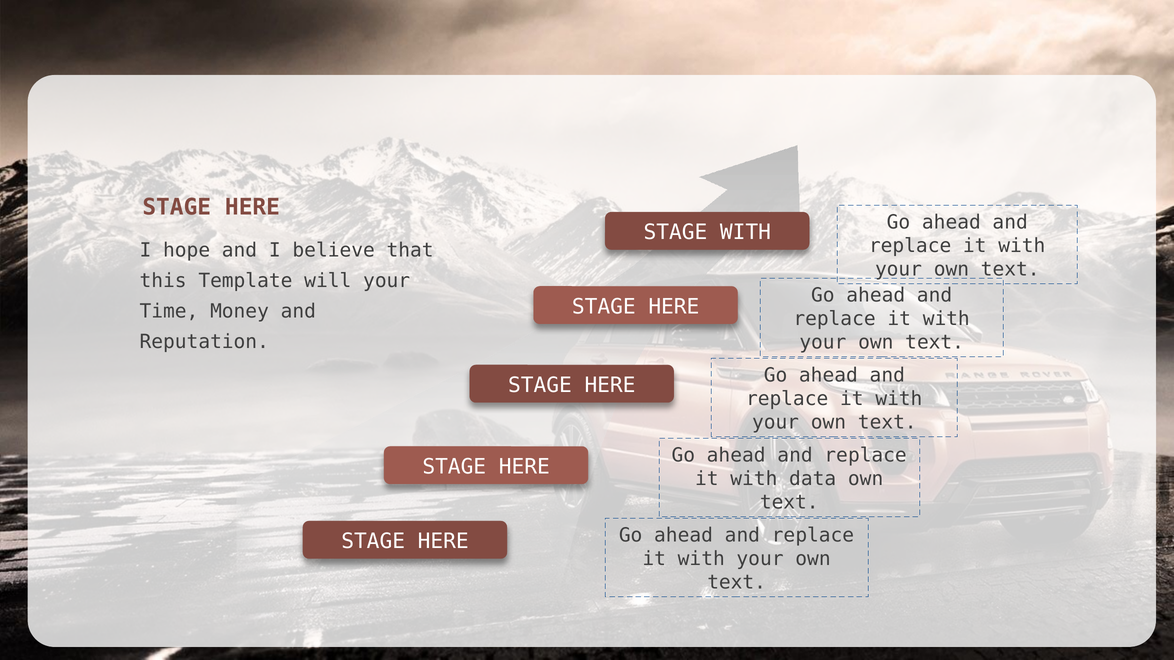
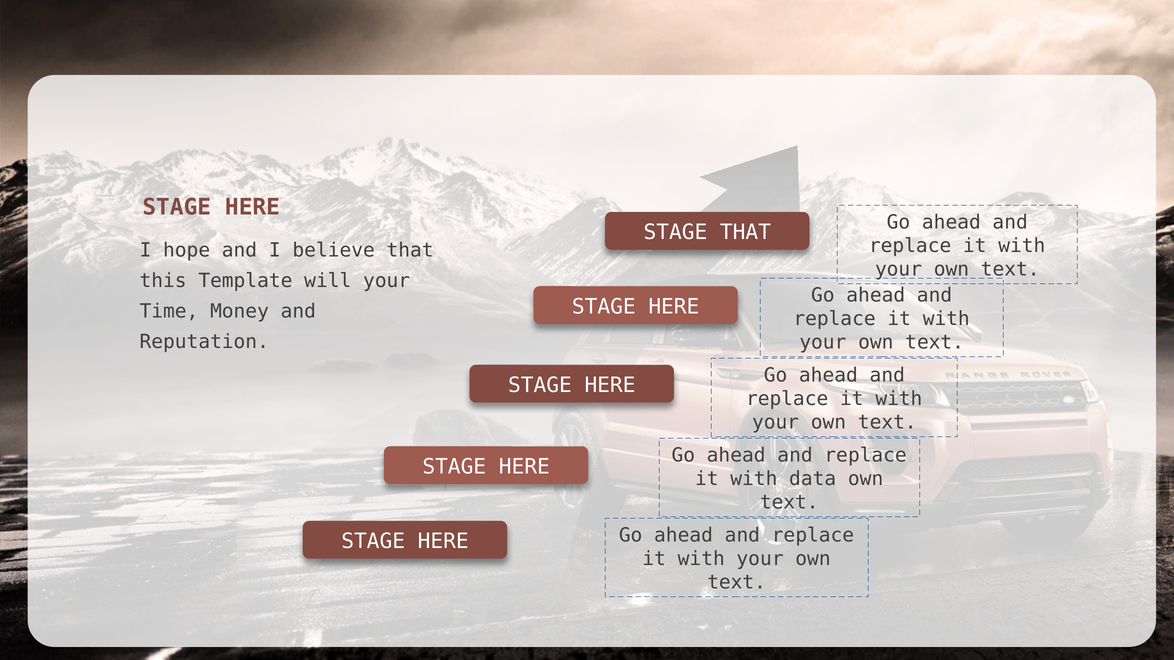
STAGE WITH: WITH -> THAT (746, 232)
